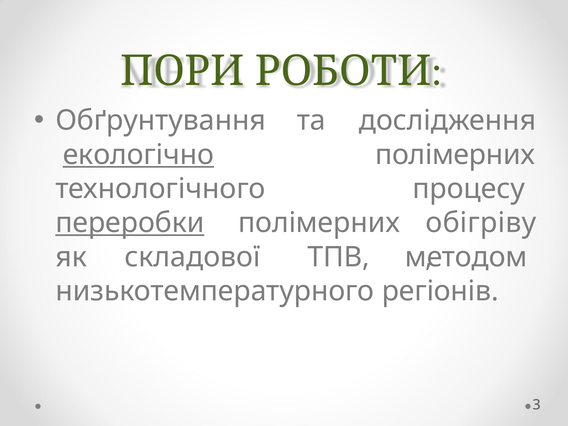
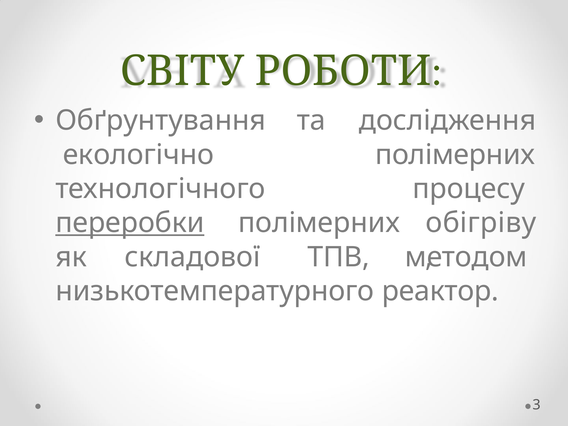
ПОРИ: ПОРИ -> СВІТУ (182, 71)
екологічно underline: present -> none (138, 155)
регіонів: регіонів -> реактор (440, 291)
